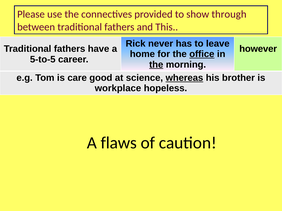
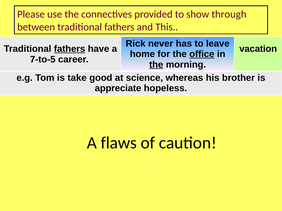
fathers underline: none -> present (70, 49)
however: however -> vacation (258, 49)
5-to-5: 5-to-5 -> 7-to-5 (43, 59)
care: care -> take (77, 78)
whereas underline: present -> none (184, 78)
workplace: workplace -> appreciate (118, 88)
